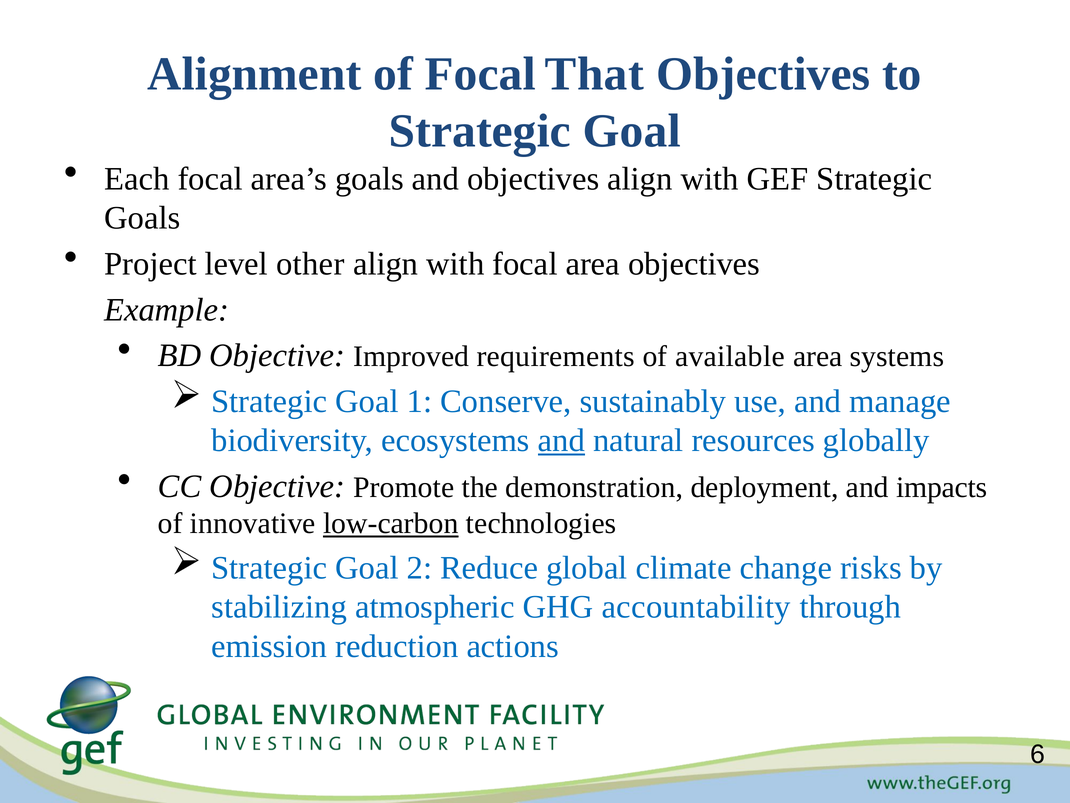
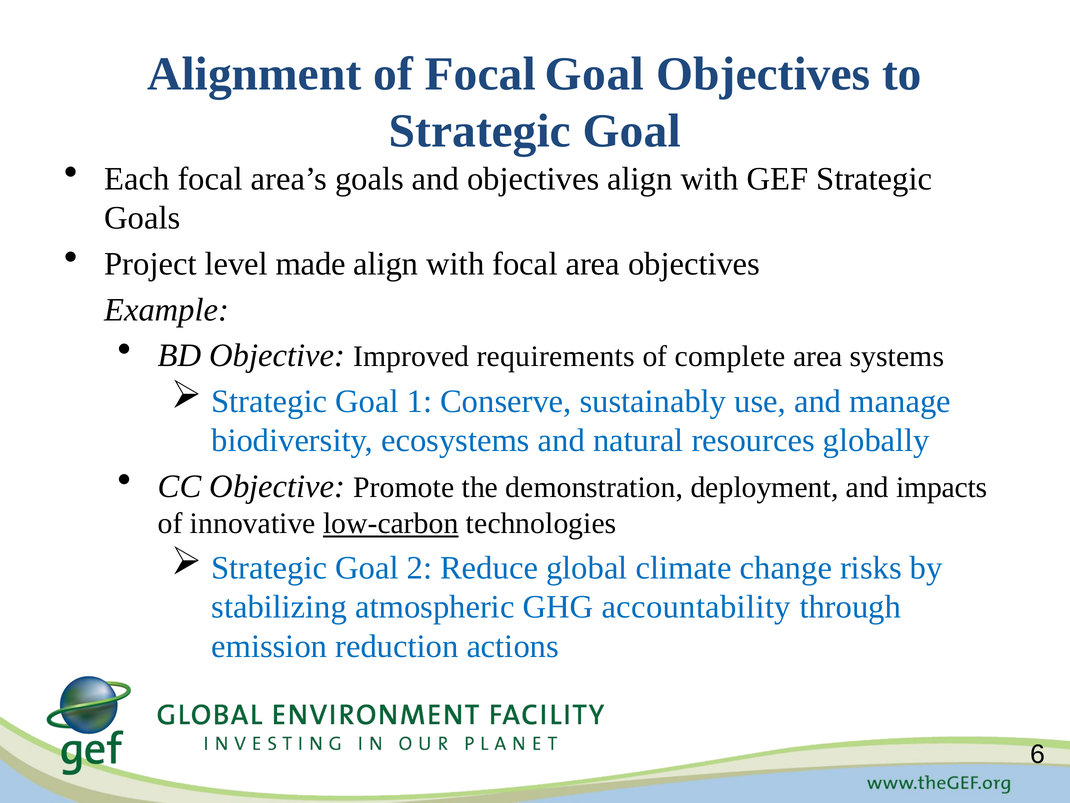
Focal That: That -> Goal (594, 74)
other: other -> made (311, 264)
available: available -> complete (730, 356)
and underline: present -> none (561, 440)
